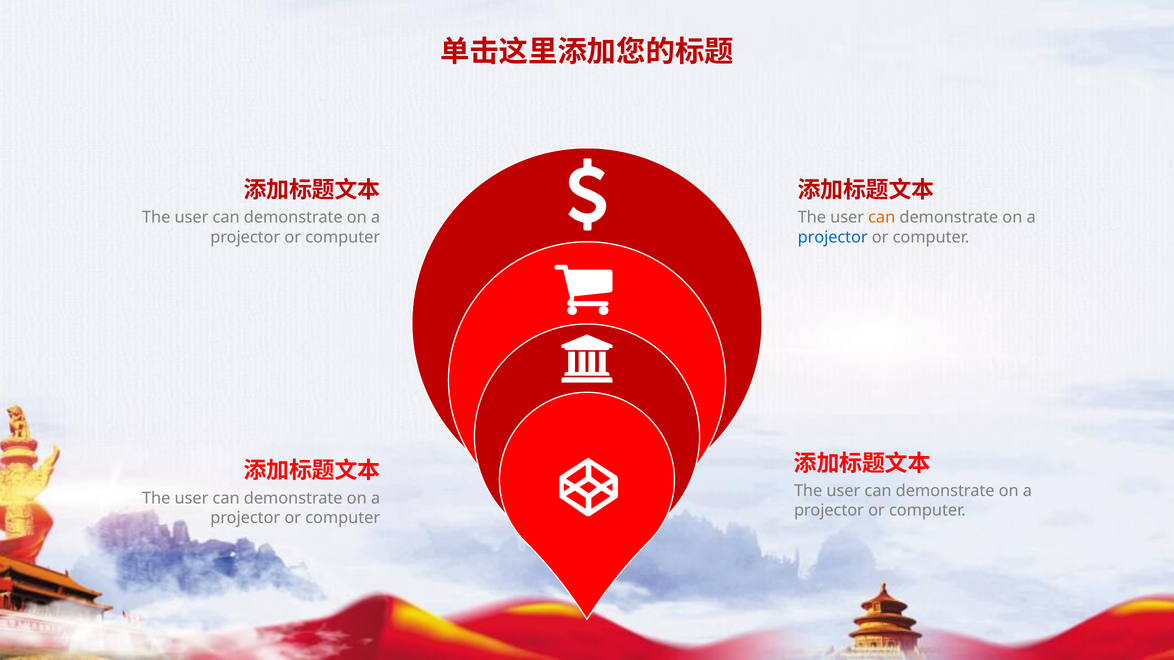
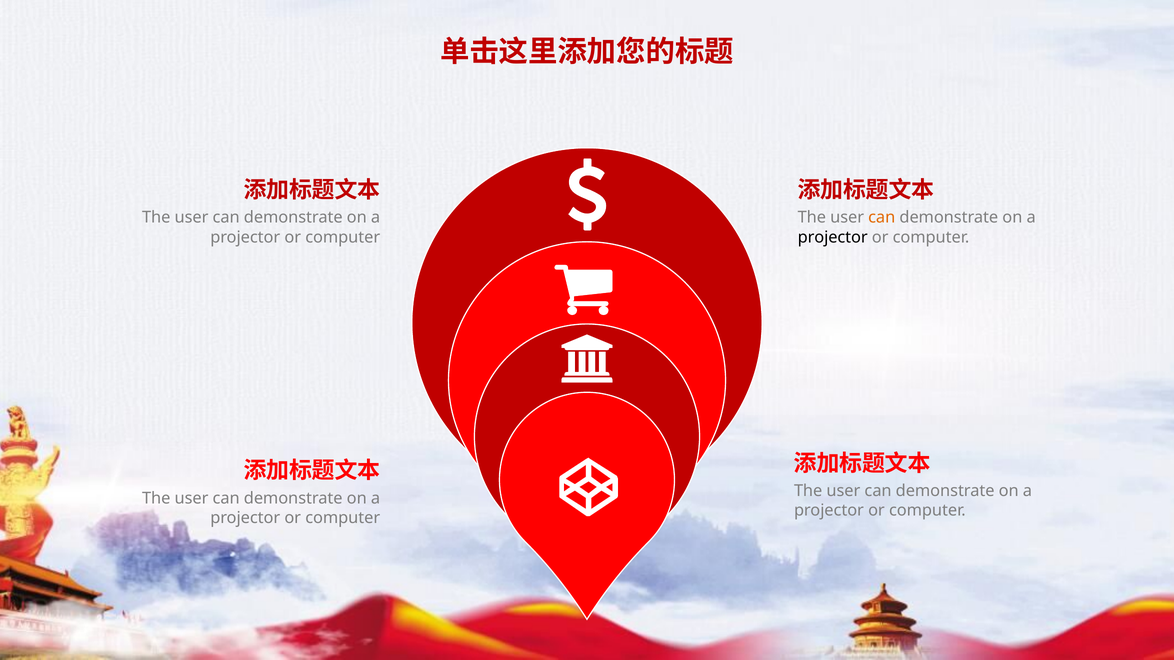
projector colour: blue -> black (833, 237)
